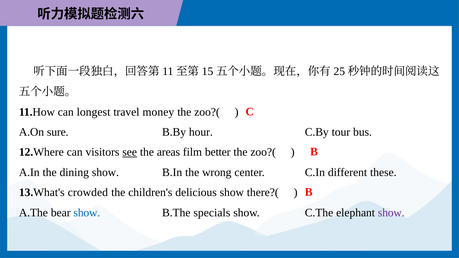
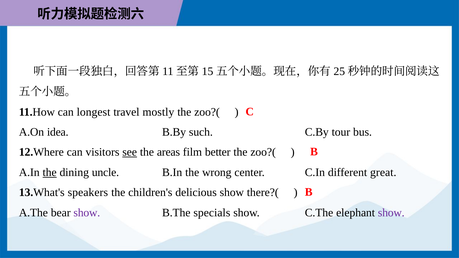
money: money -> mostly (158, 112)
sure: sure -> idea (58, 132)
hour: hour -> such (201, 132)
the underline: none -> present (50, 172)
dining show: show -> uncle (105, 172)
these: these -> great (383, 172)
crowded: crowded -> speakers (88, 193)
show colour: blue -> purple (87, 213)
